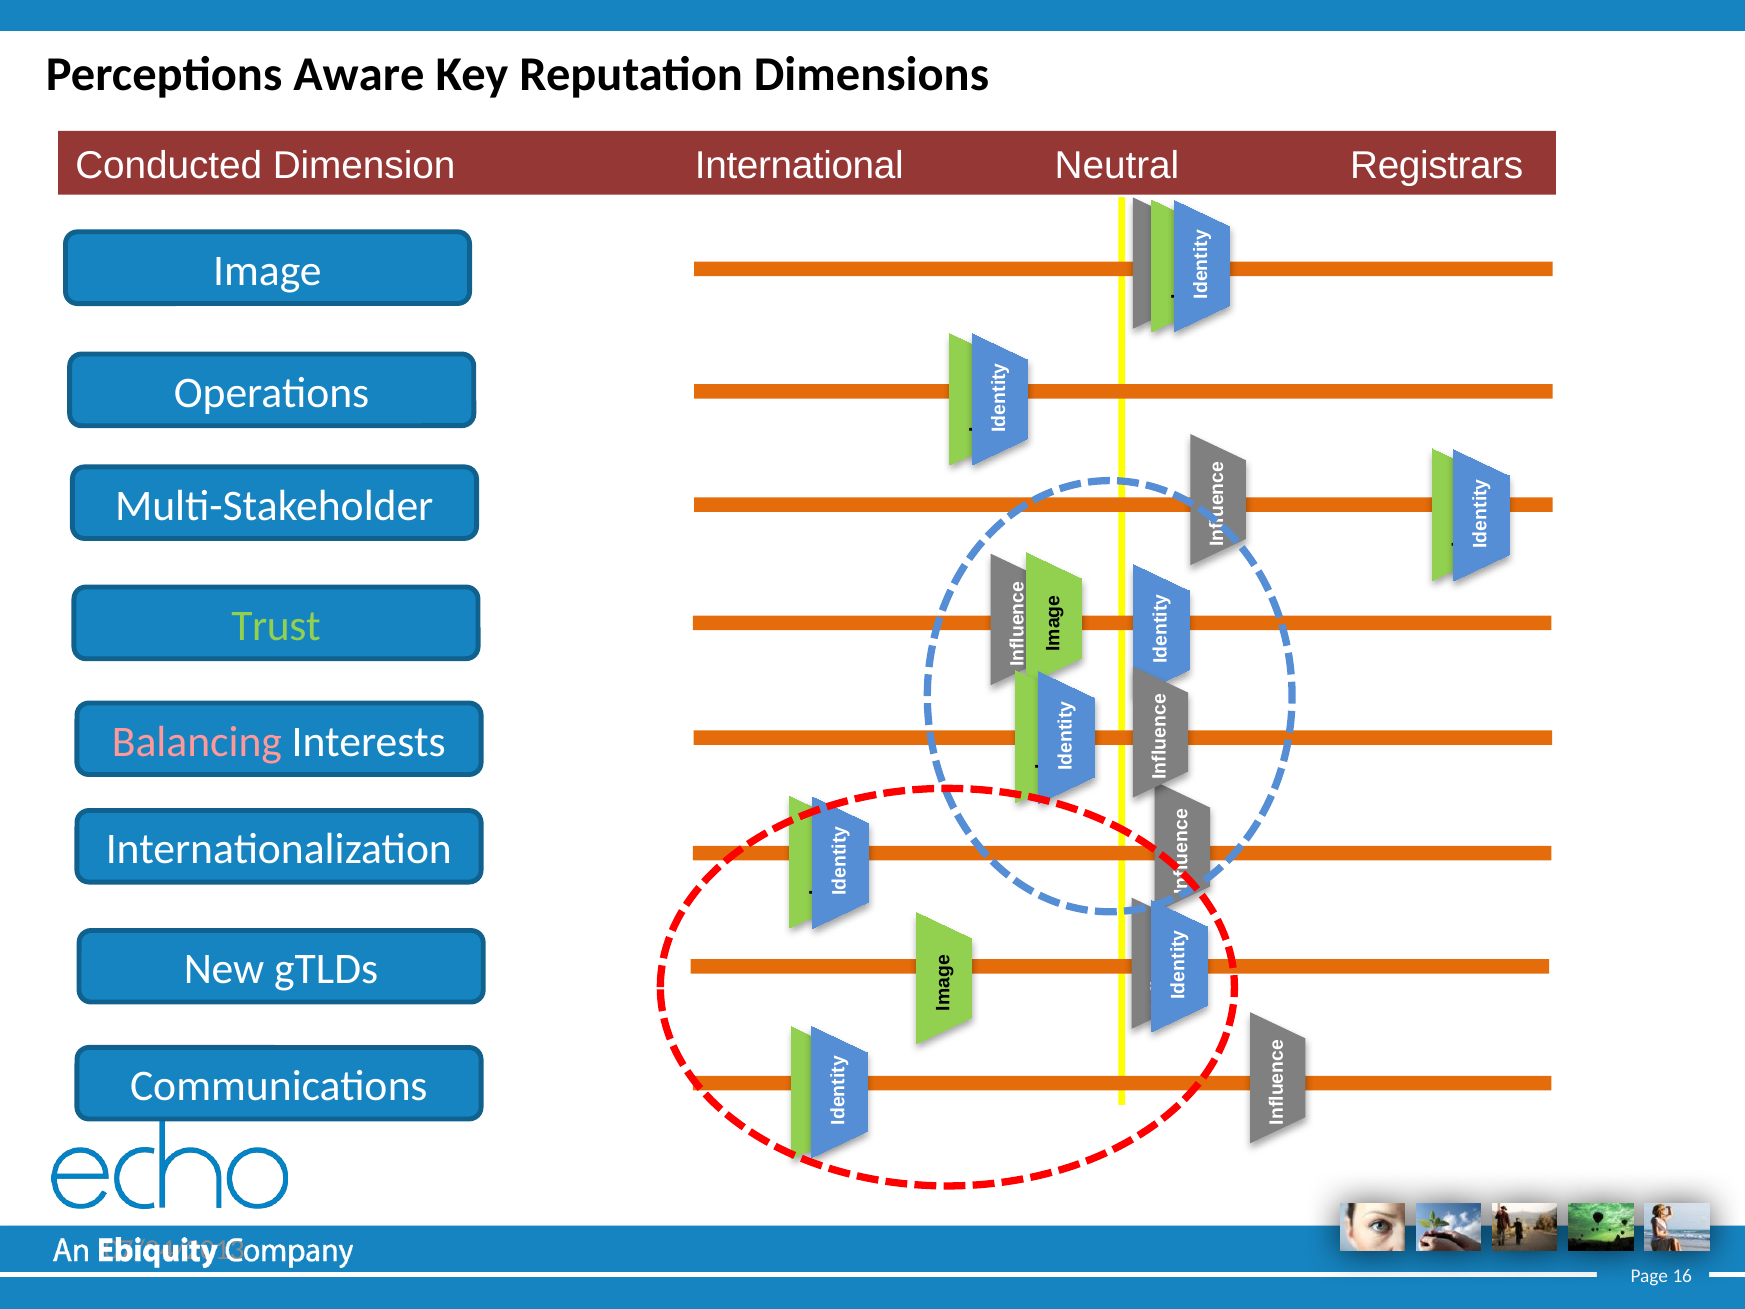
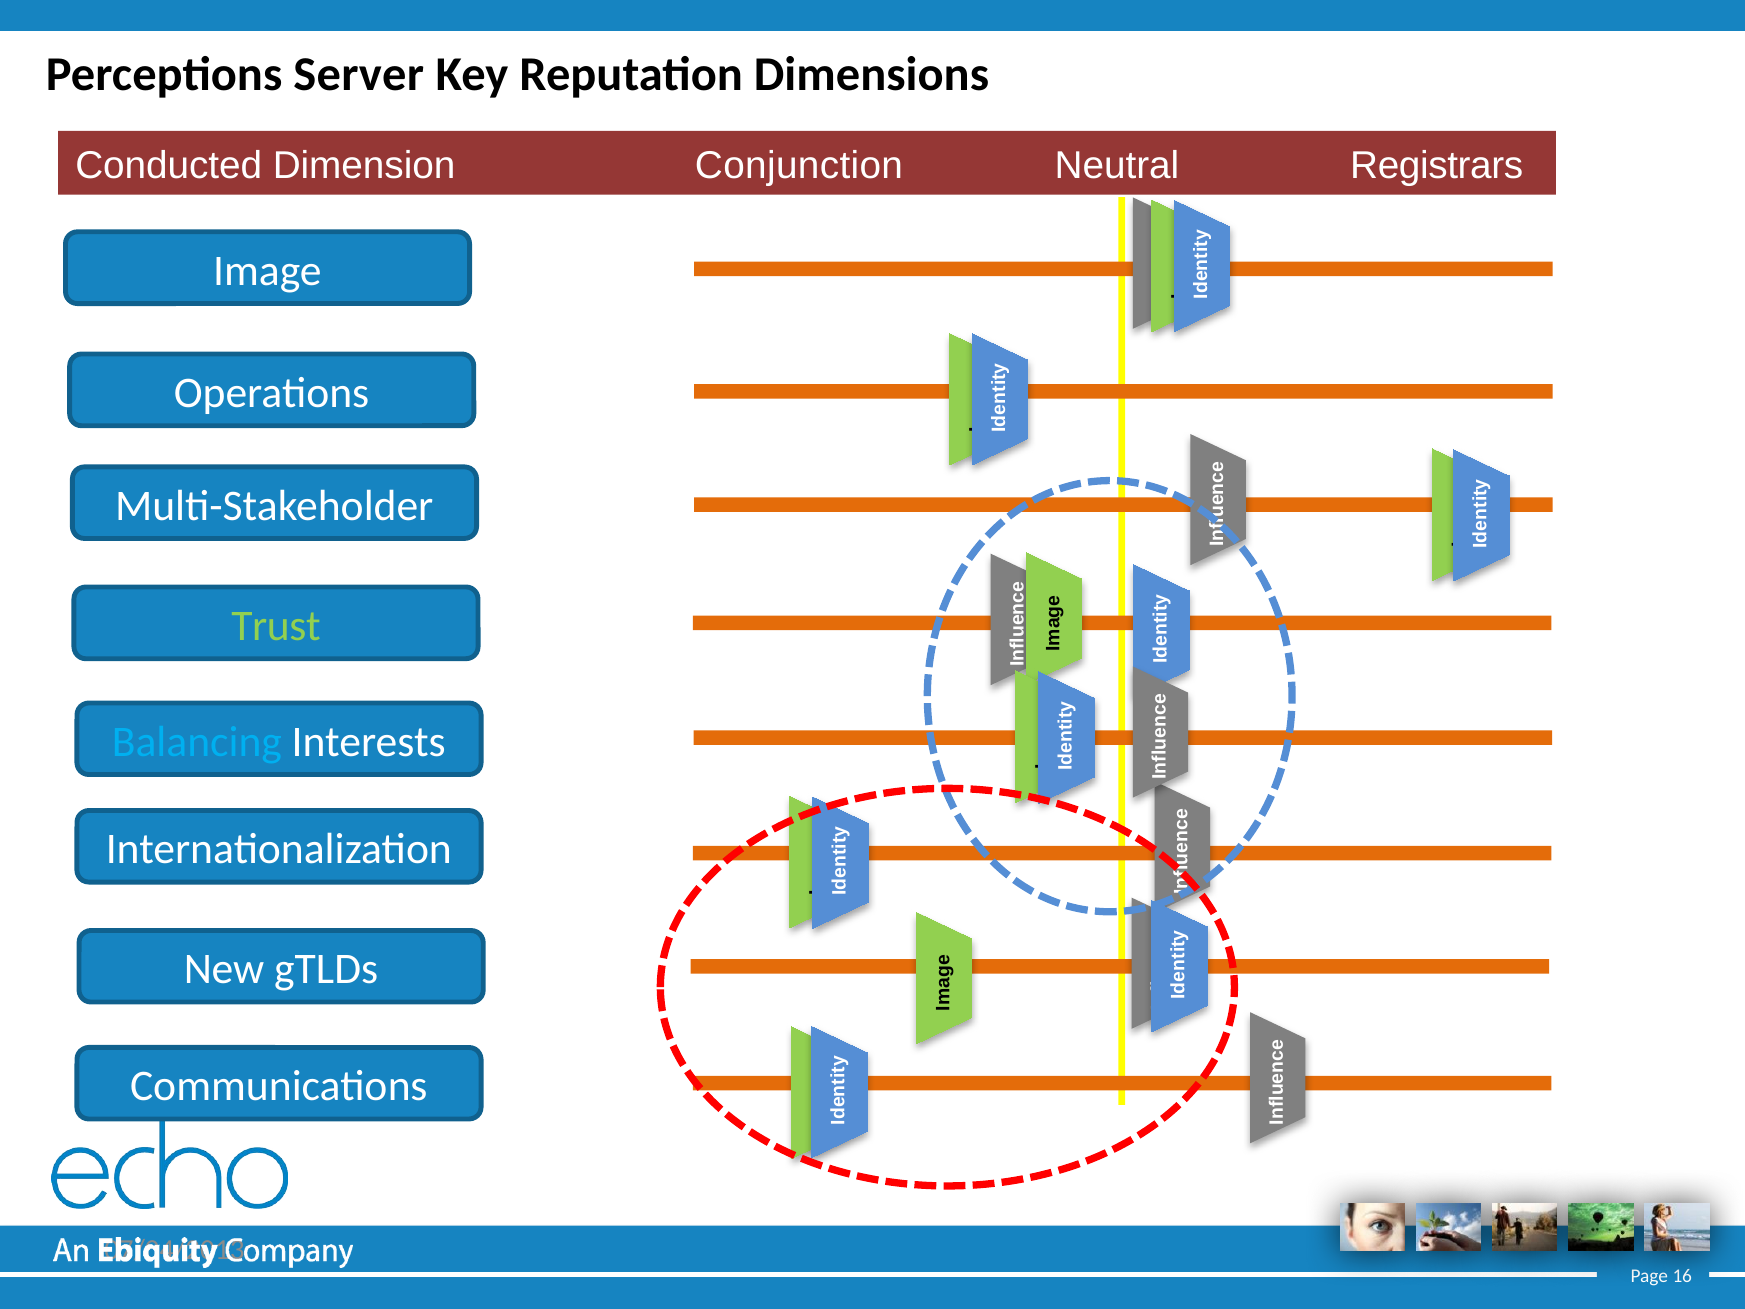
Aware: Aware -> Server (359, 75)
International: International -> Conjunction (799, 165)
Balancing colour: pink -> light blue (197, 742)
